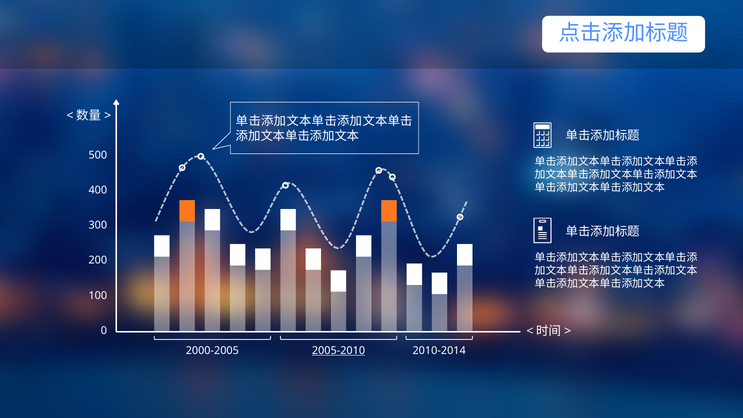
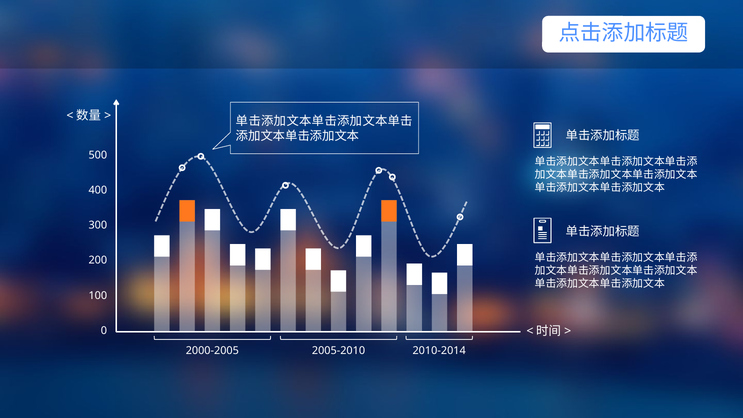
2005-2010 underline: present -> none (339, 351)
